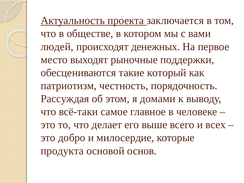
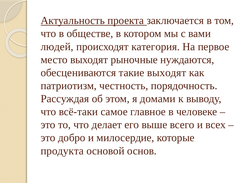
денежных: денежных -> категория (156, 47)
поддержки: поддержки -> нуждаются (187, 60)
такие который: который -> выходят (167, 73)
